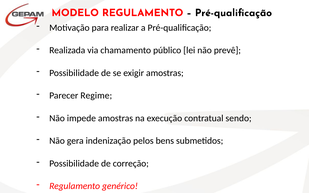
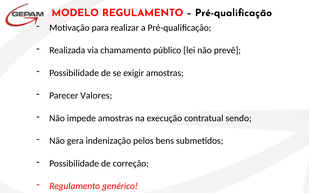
Regime: Regime -> Valores (96, 96)
